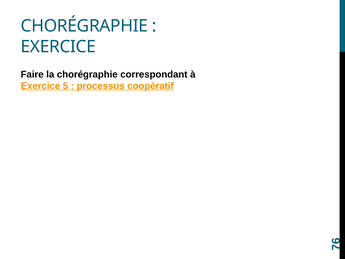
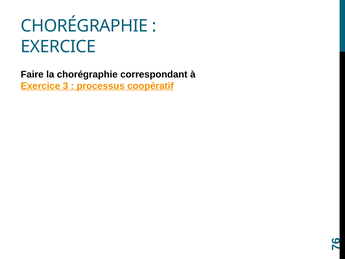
5: 5 -> 3 (65, 86)
